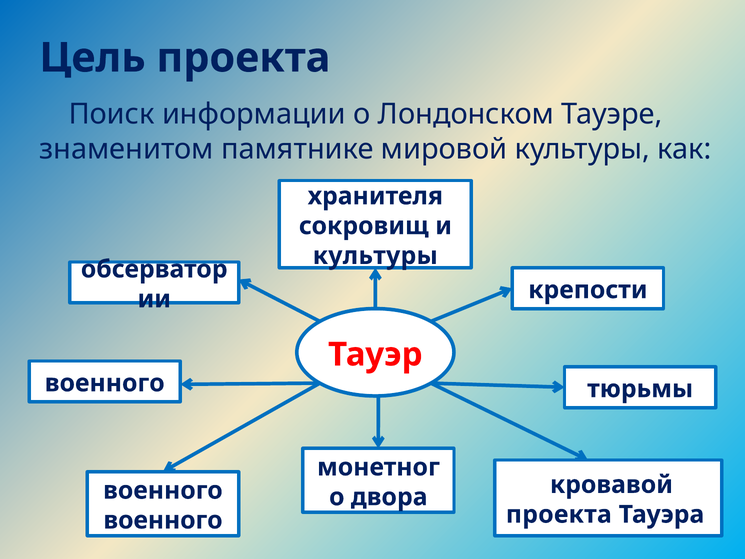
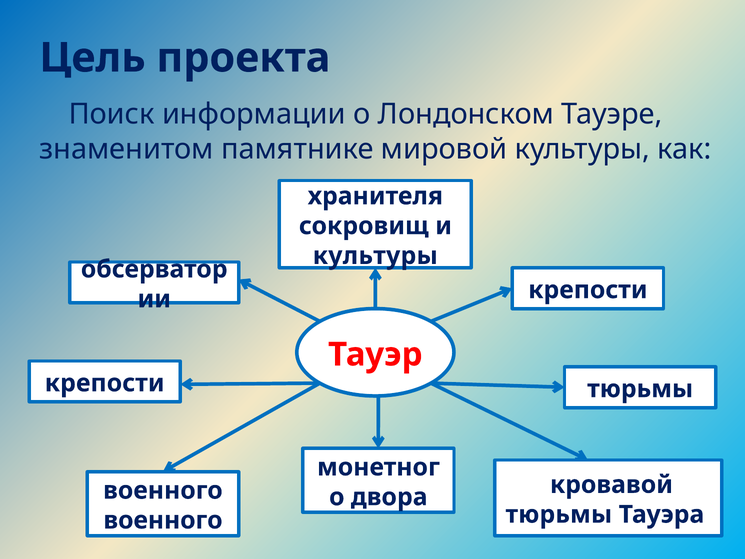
военного: военного -> крепости (105, 383)
проекта: проекта -> тюрьмы (559, 514)
